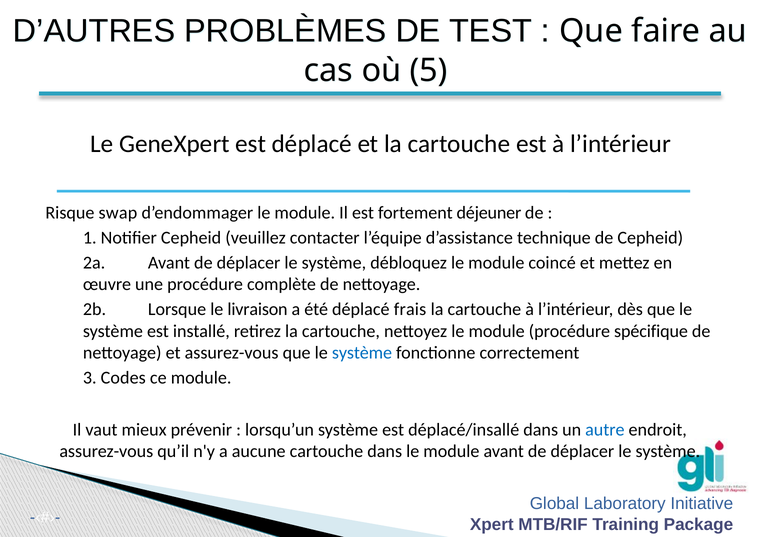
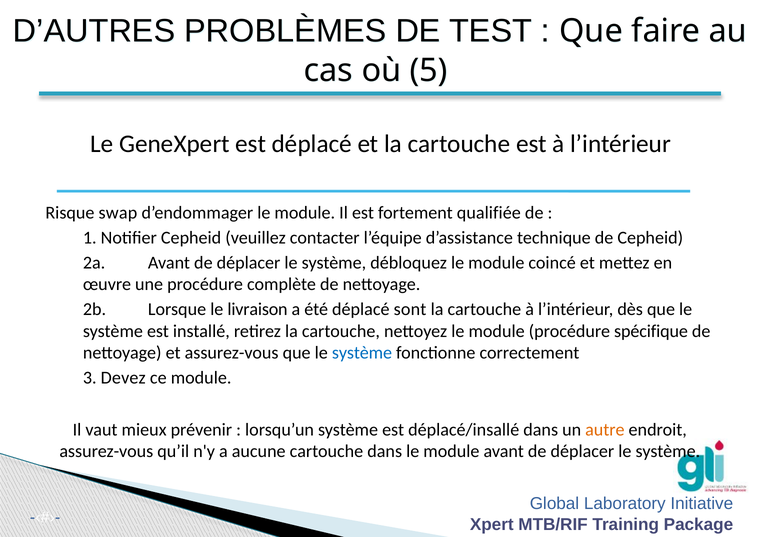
déjeuner: déjeuner -> qualifiée (489, 212)
frais: frais -> sont (410, 309)
Codes: Codes -> Devez (123, 378)
autre colour: blue -> orange (605, 429)
